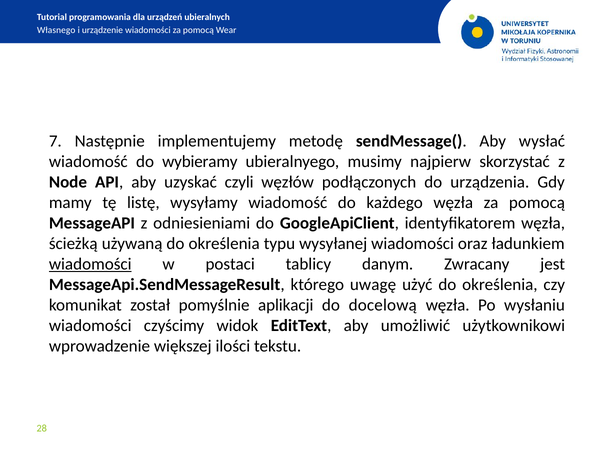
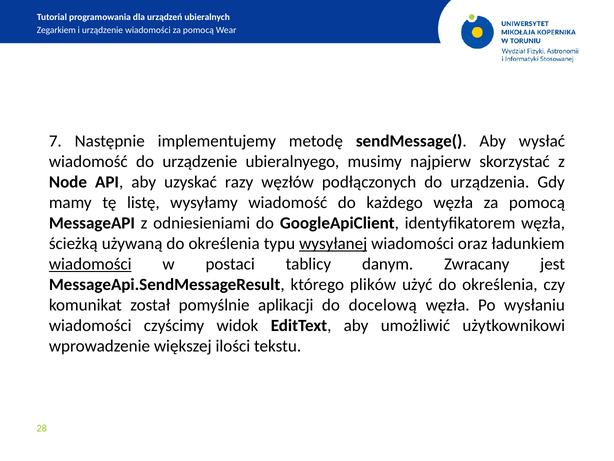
Własnego: Własnego -> Zegarkiem (56, 30)
do wybieramy: wybieramy -> urządzenie (200, 161)
czyli: czyli -> razy (239, 182)
wysyłanej underline: none -> present (333, 243)
uwagę: uwagę -> plików (373, 284)
